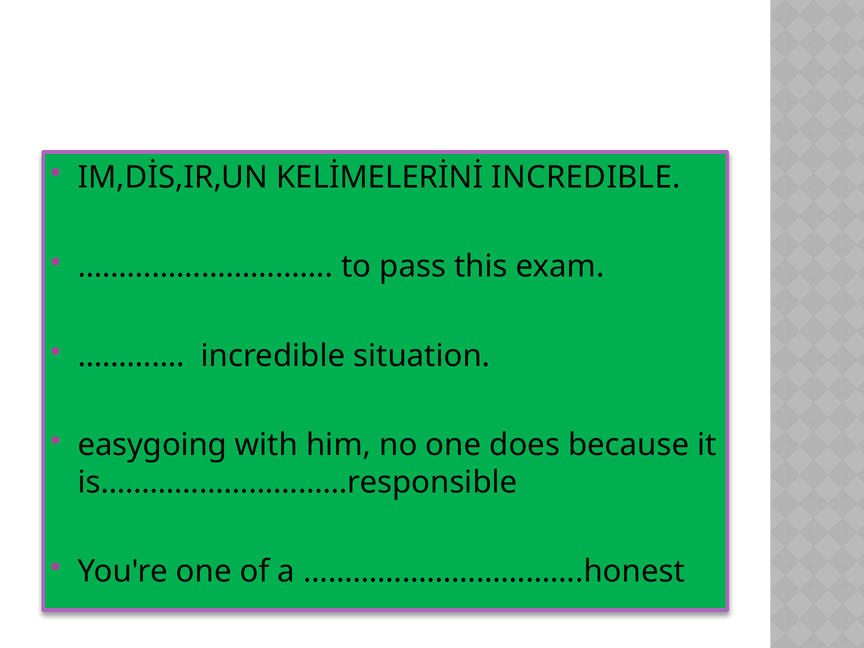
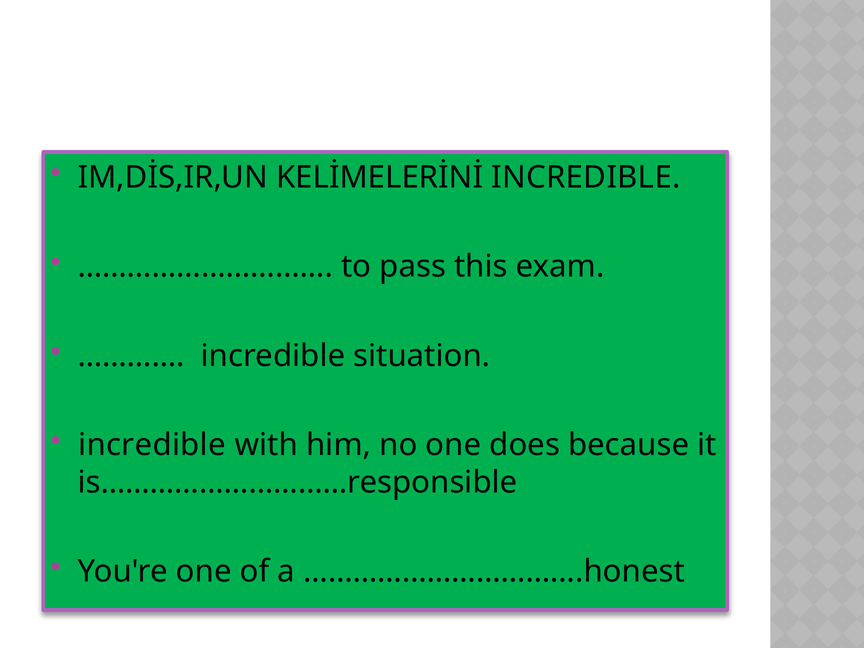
easygoing: easygoing -> incredible (152, 445)
